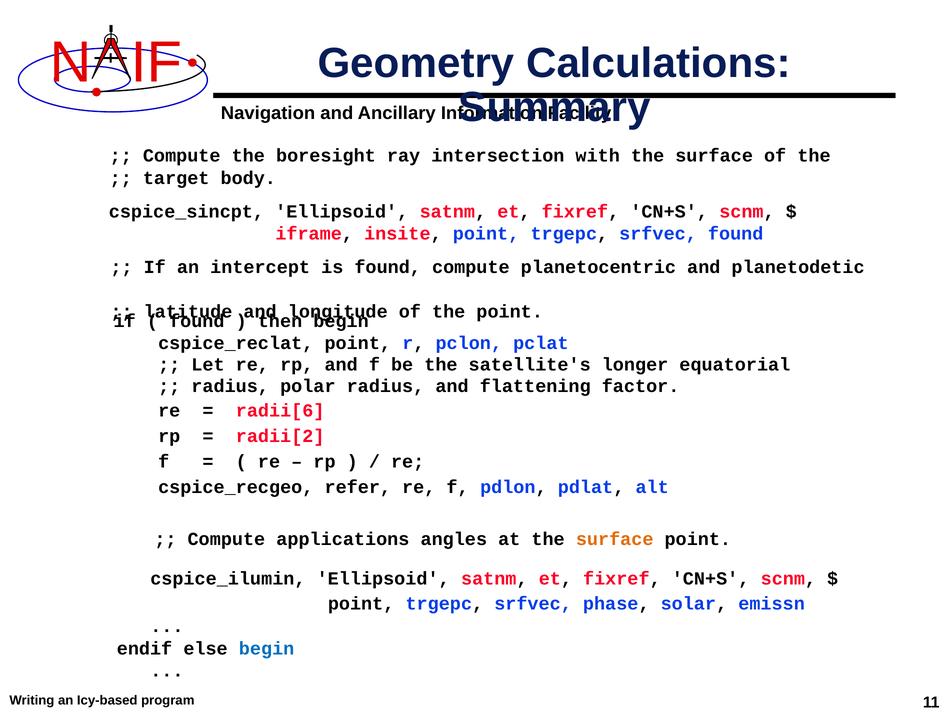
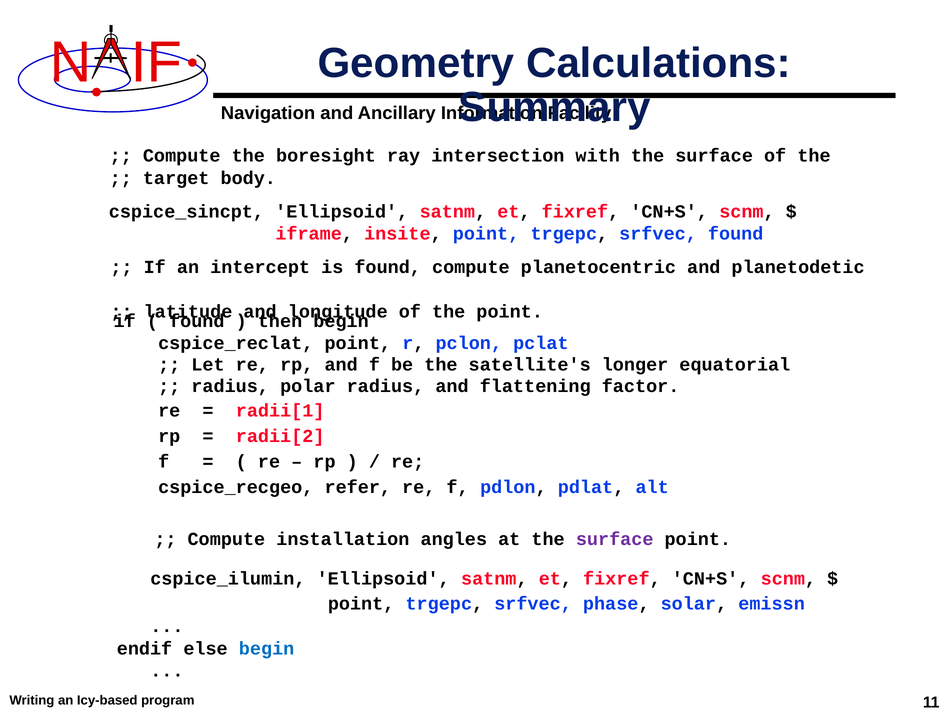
radii[6: radii[6 -> radii[1 (280, 410)
applications: applications -> installation (343, 539)
surface colour: orange -> purple (615, 539)
